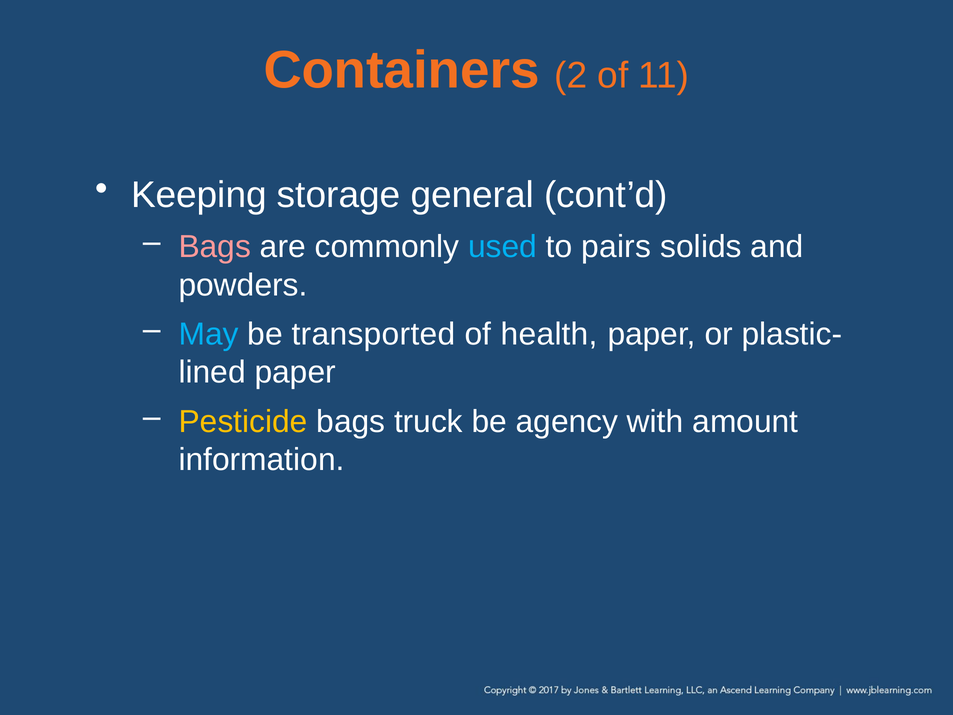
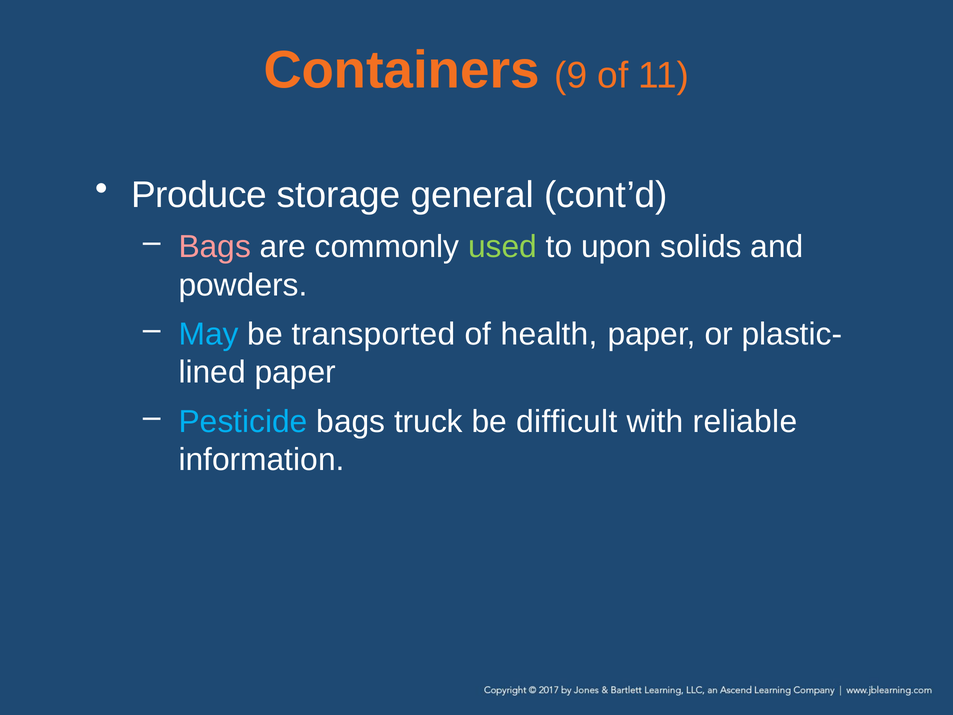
2: 2 -> 9 (571, 75)
Keeping: Keeping -> Produce (199, 195)
used colour: light blue -> light green (503, 247)
pairs: pairs -> upon (616, 247)
Pesticide colour: yellow -> light blue (243, 422)
agency: agency -> difficult (567, 422)
amount: amount -> reliable (745, 422)
